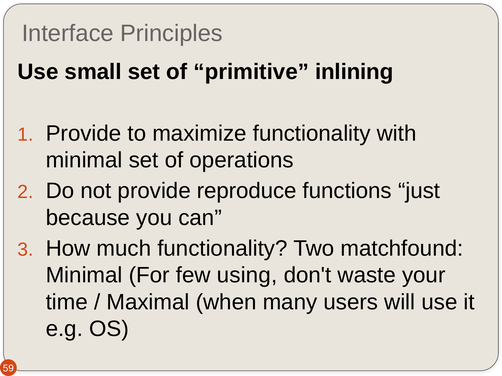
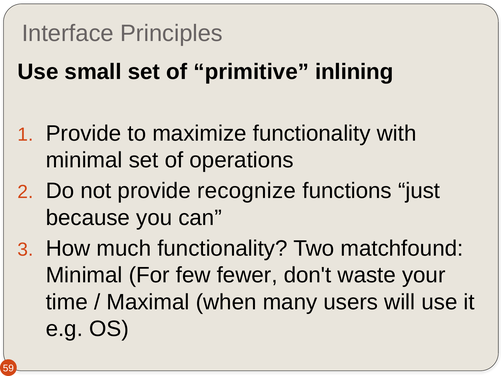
reproduce: reproduce -> recognize (247, 191)
using: using -> fewer (247, 276)
